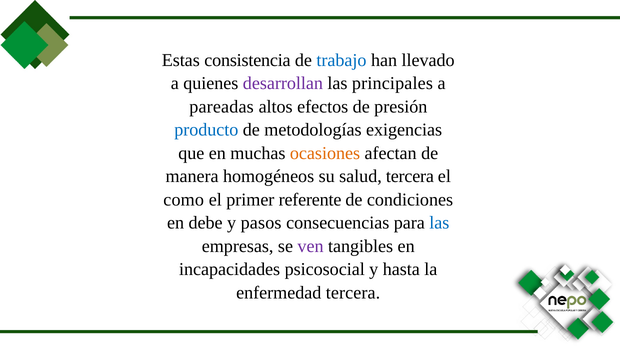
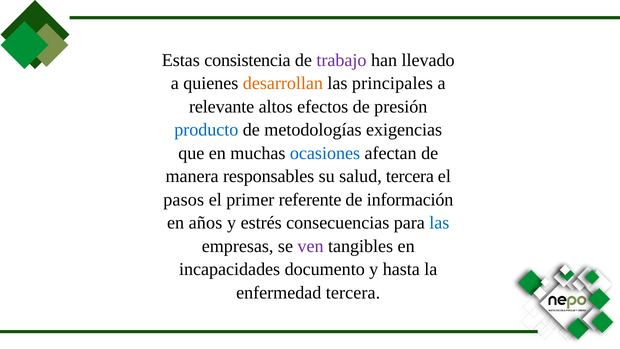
trabajo colour: blue -> purple (341, 60)
desarrollan colour: purple -> orange (283, 83)
pareadas: pareadas -> relevante (222, 106)
ocasiones colour: orange -> blue (325, 153)
homogéneos: homogéneos -> responsables (269, 176)
como: como -> pasos (184, 199)
condiciones: condiciones -> información (410, 199)
debe: debe -> años (205, 223)
pasos: pasos -> estrés (261, 223)
psicosocial: psicosocial -> documento (325, 269)
